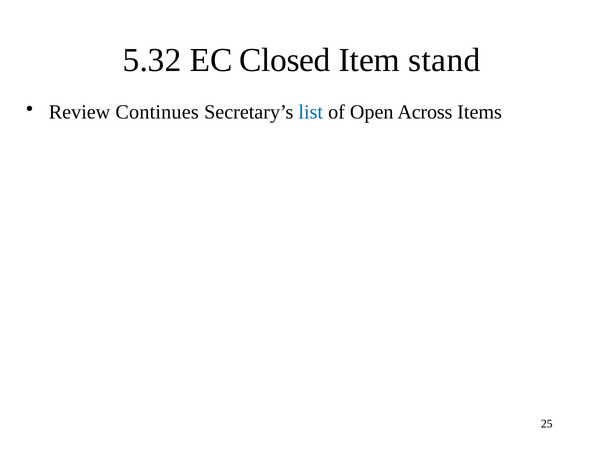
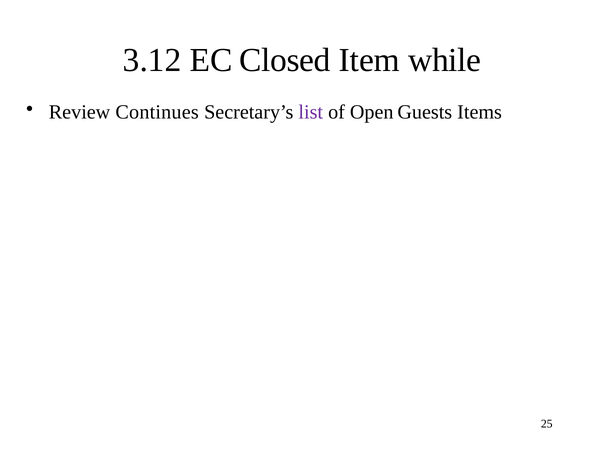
5.32: 5.32 -> 3.12 (152, 60)
stand: stand -> while (445, 60)
list colour: blue -> purple (311, 112)
Across: Across -> Guests (425, 112)
